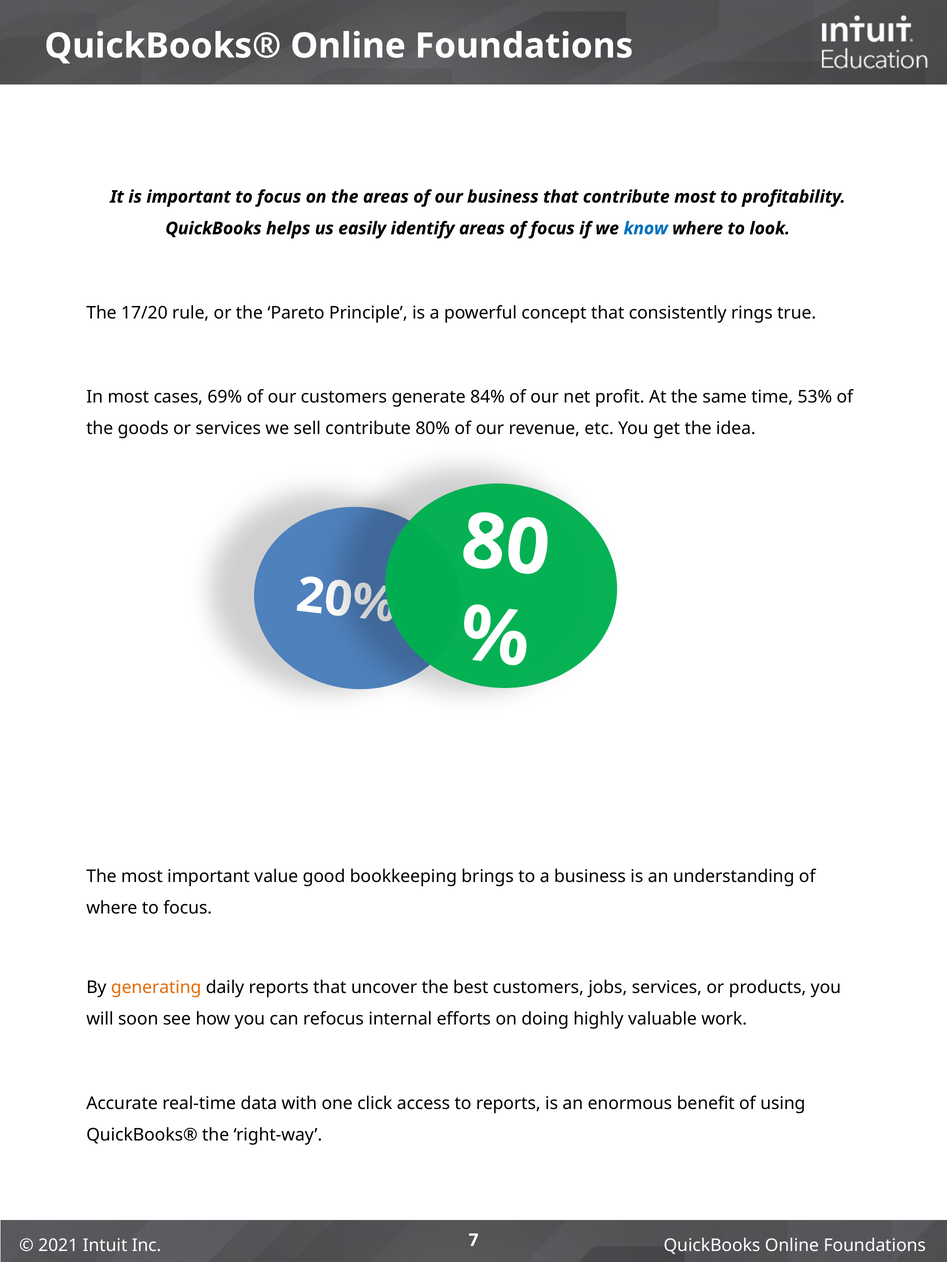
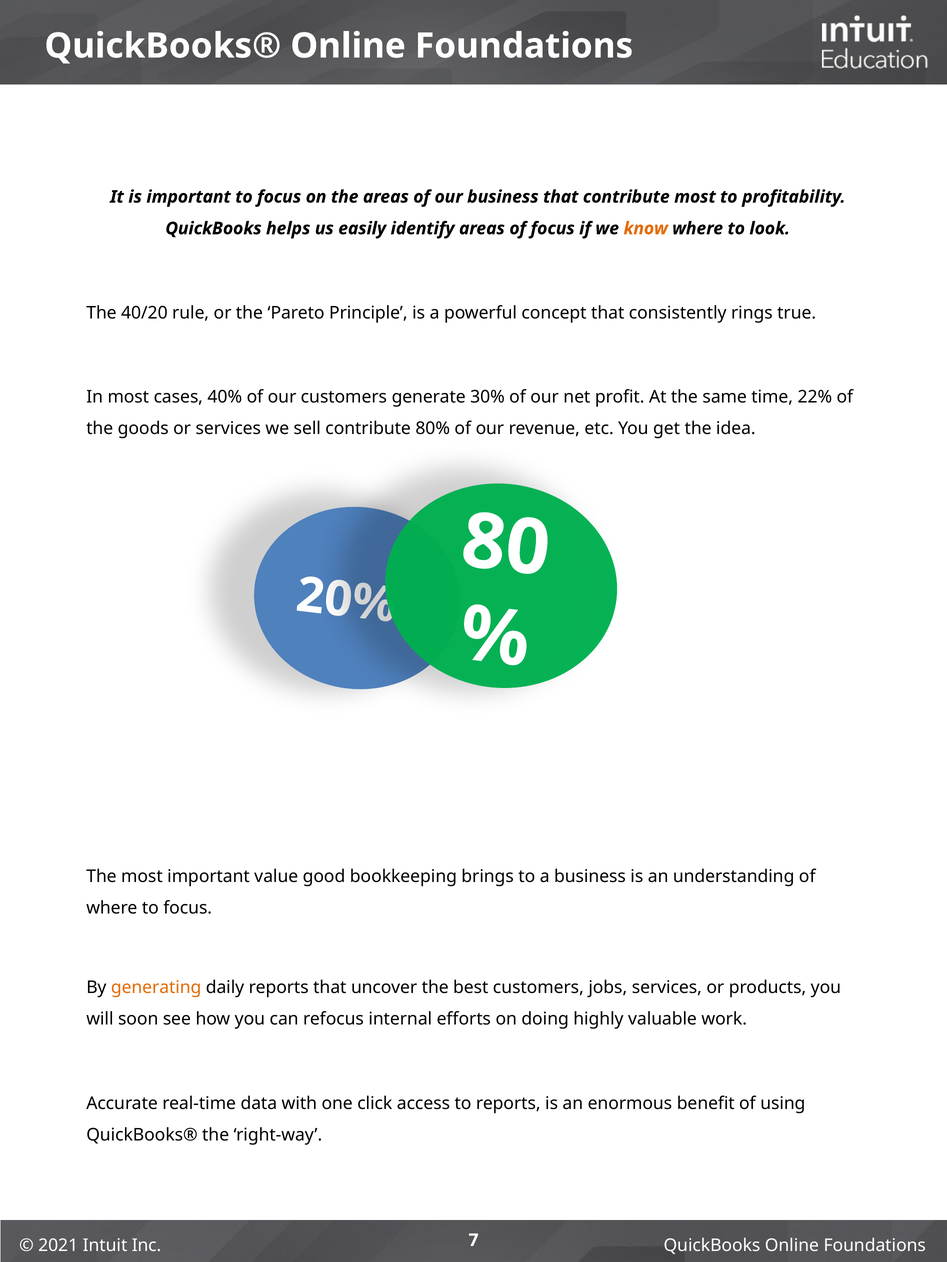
know colour: blue -> orange (646, 229)
17/20: 17/20 -> 40/20 (144, 313)
69%: 69% -> 40% (225, 397)
84%: 84% -> 30% (487, 397)
53%: 53% -> 22% (815, 397)
